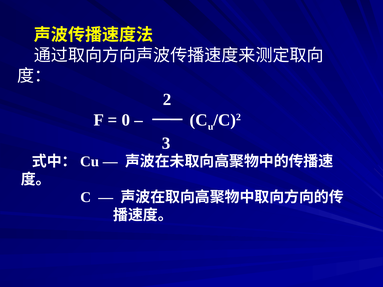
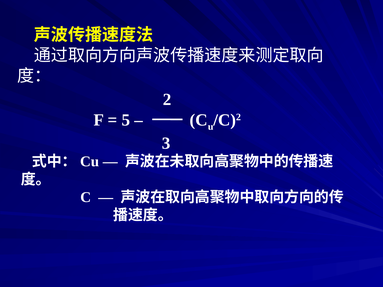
0: 0 -> 5 (126, 120)
